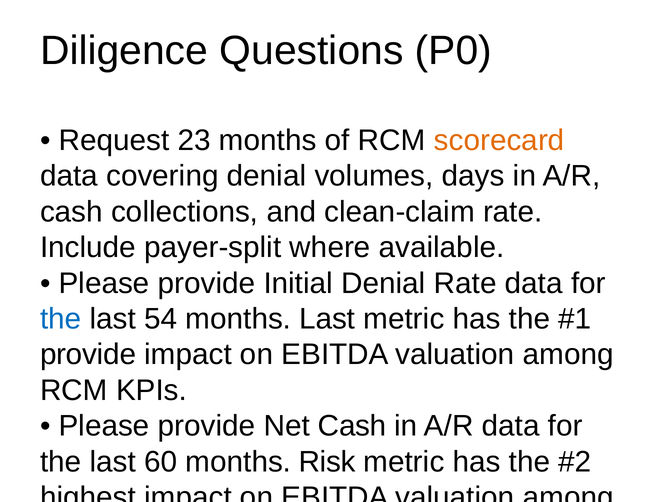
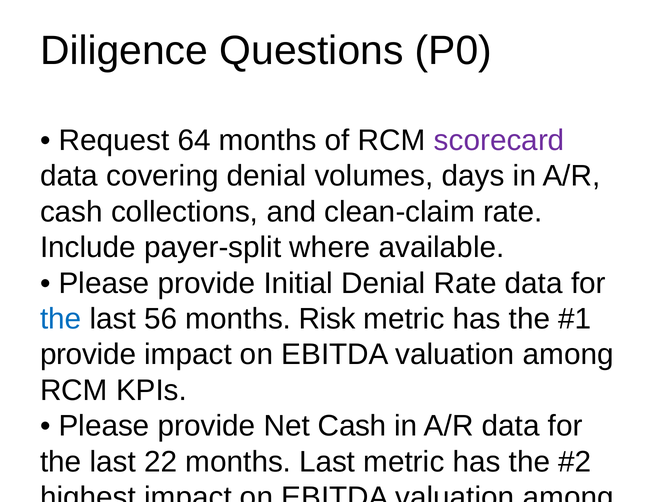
23: 23 -> 64 (194, 140)
scorecard colour: orange -> purple (499, 140)
54: 54 -> 56 (161, 319)
months Last: Last -> Risk (327, 319)
60: 60 -> 22 (161, 461)
months Risk: Risk -> Last (327, 461)
